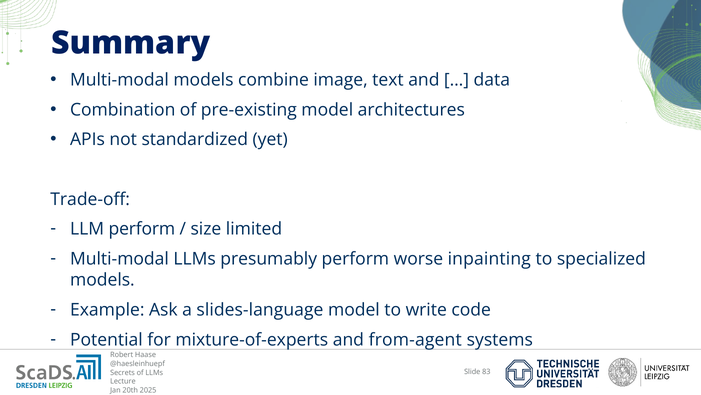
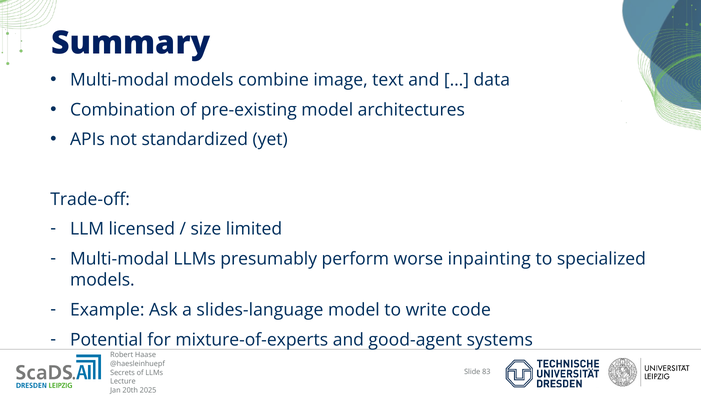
LLM perform: perform -> licensed (142, 229)
from-agent: from-agent -> good-agent (415, 339)
